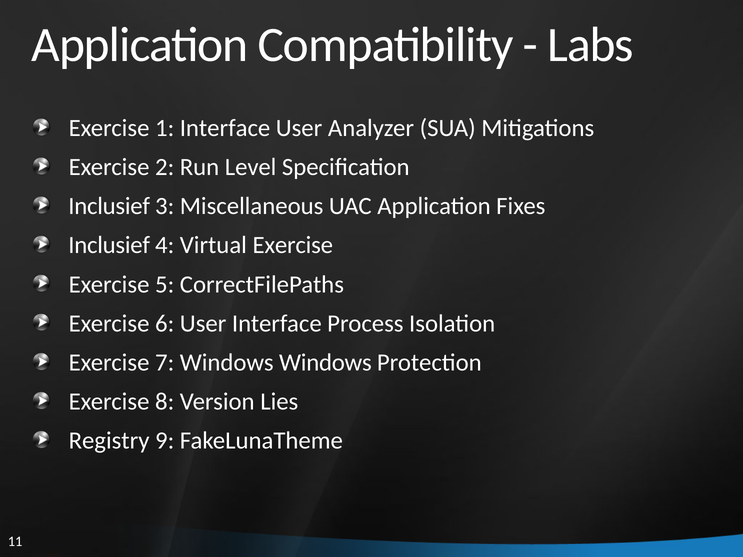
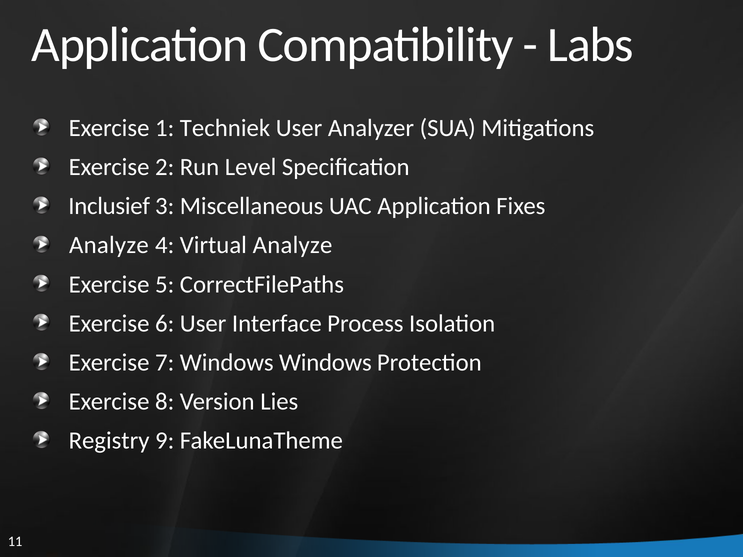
1 Interface: Interface -> Techniek (225, 128)
Inclusief: Inclusief -> Analyze (109, 245)
Virtual Exercise: Exercise -> Analyze (293, 245)
